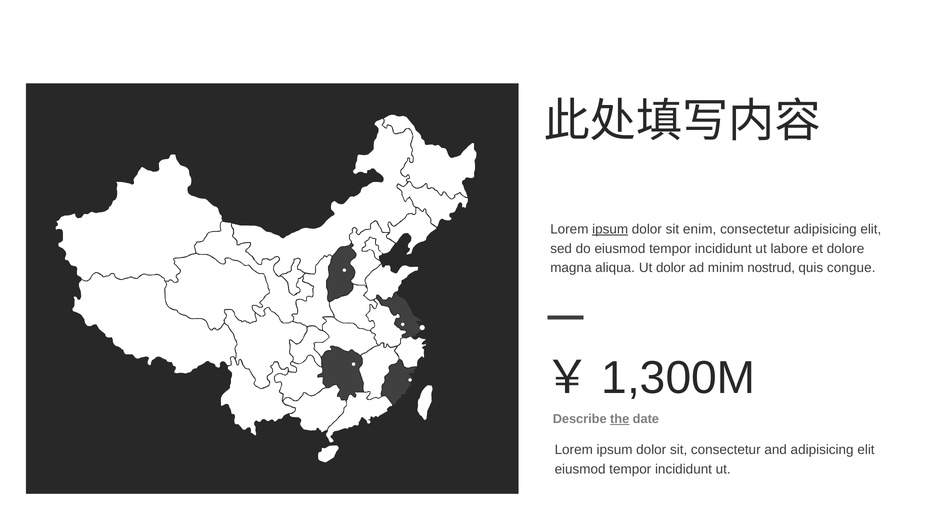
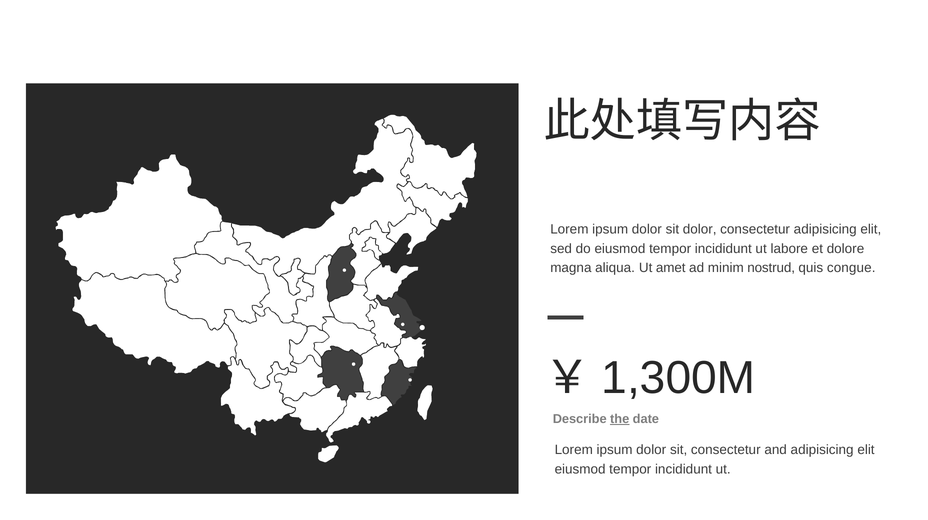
ipsum underline: present -> none (610, 229)
sit enim: enim -> dolor (700, 229)
Ut dolor: dolor -> amet (671, 268)
